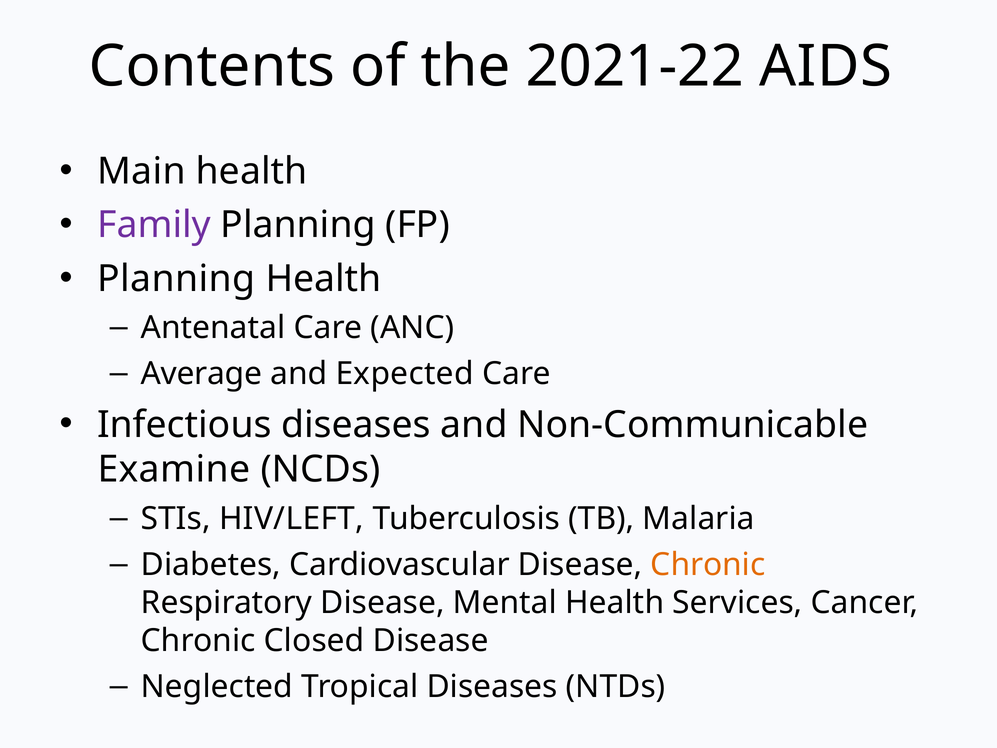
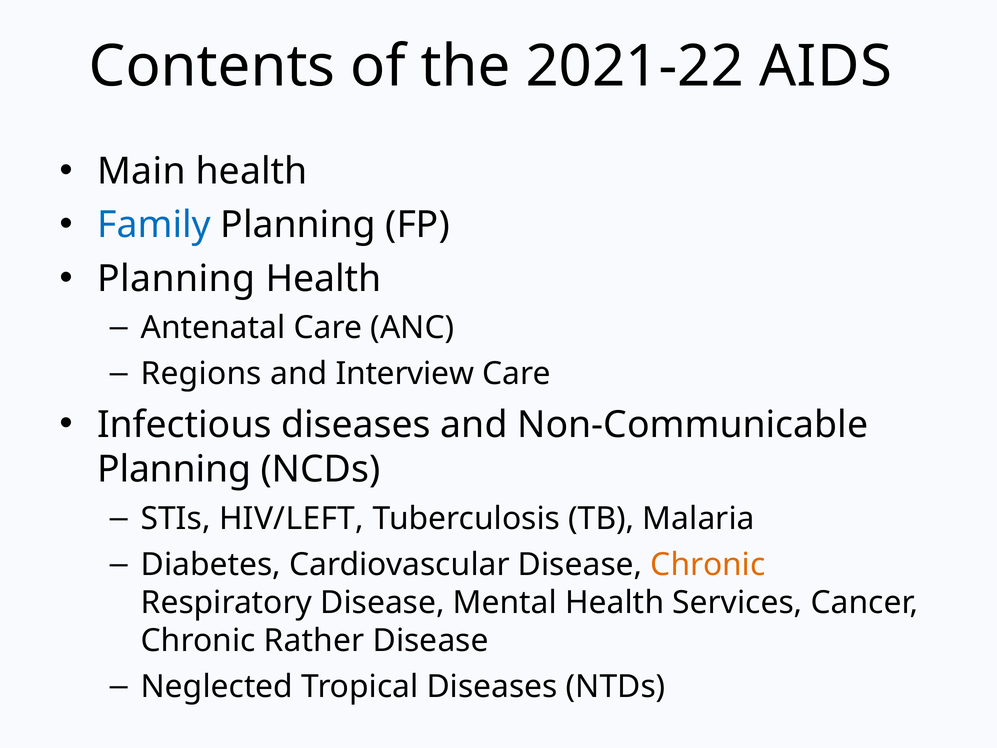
Family colour: purple -> blue (154, 225)
Average: Average -> Regions (201, 374)
Expected: Expected -> Interview (405, 374)
Examine: Examine -> Planning (174, 469)
Closed: Closed -> Rather (314, 641)
